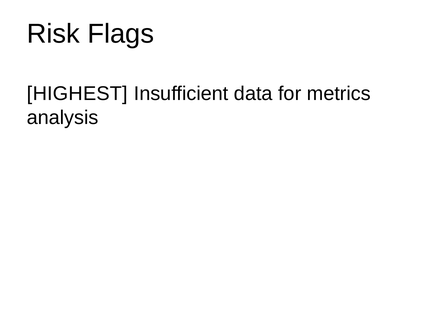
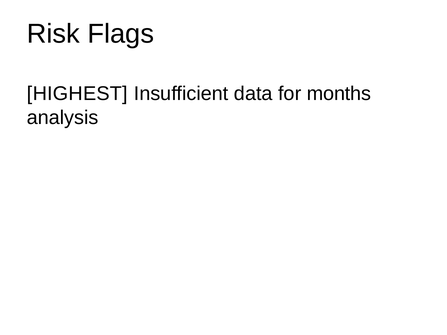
metrics: metrics -> months (339, 94)
